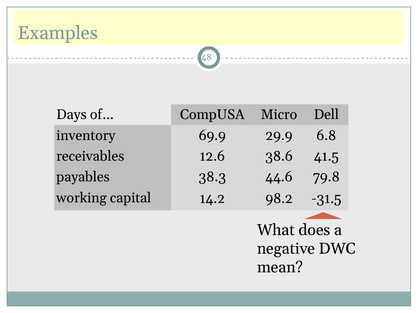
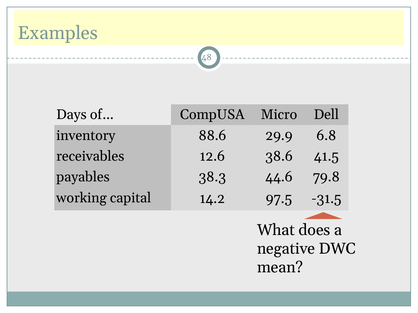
69.9: 69.9 -> 88.6 (212, 136)
98.2: 98.2 -> 97.5 (279, 199)
